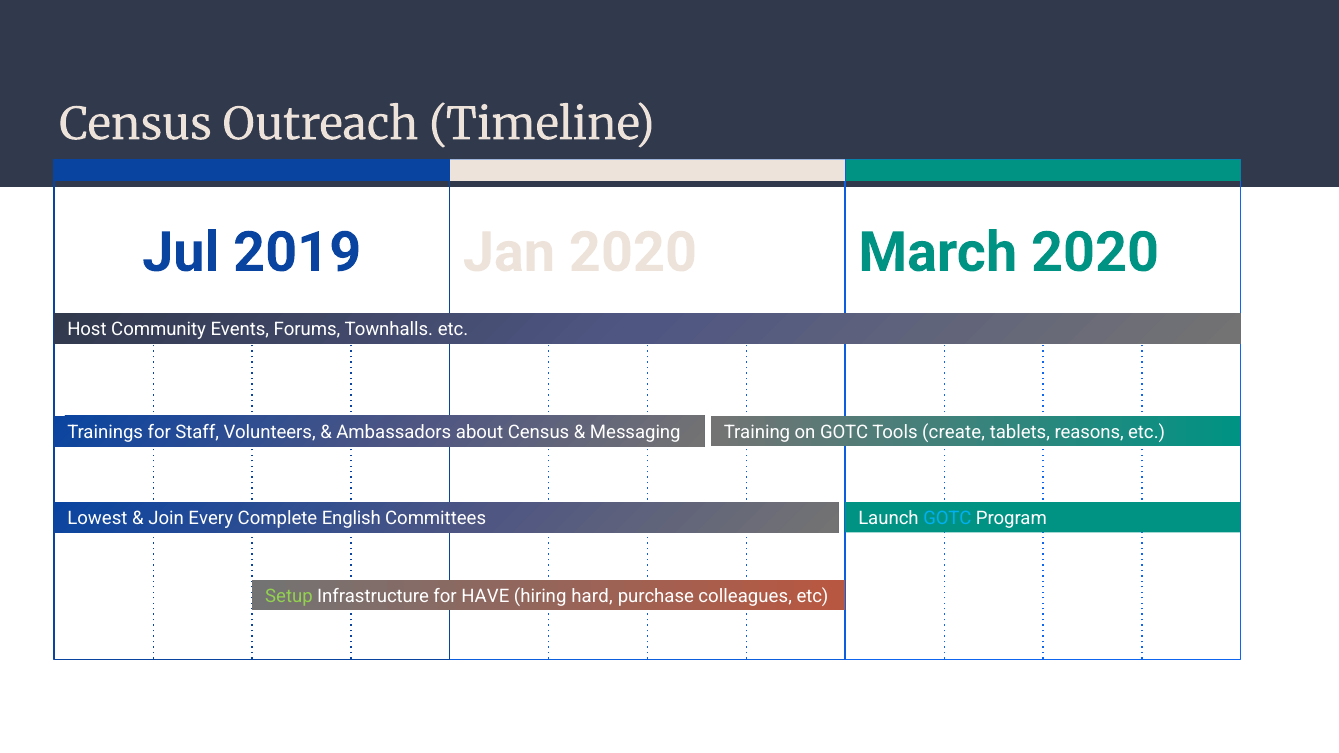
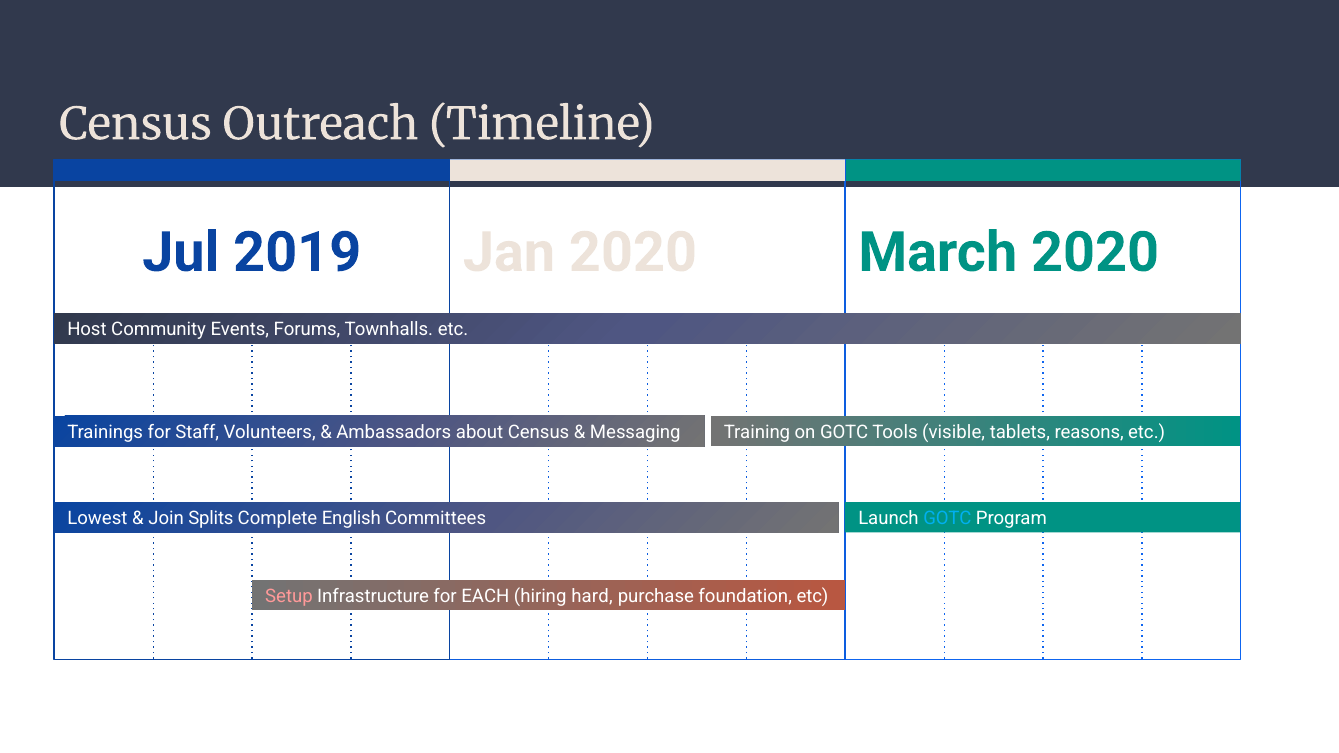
create: create -> visible (954, 432)
Every: Every -> Splits (211, 519)
Setup colour: light green -> pink (289, 597)
HAVE: HAVE -> EACH (485, 597)
colleagues: colleagues -> foundation (745, 597)
